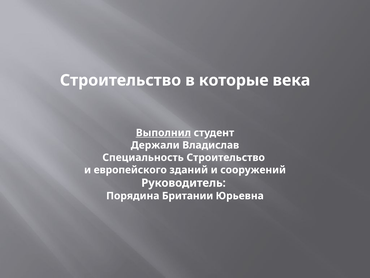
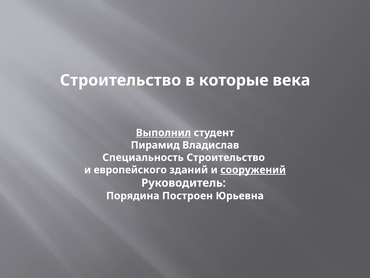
Держали: Держали -> Пирамид (155, 145)
сооружений underline: none -> present (253, 170)
Британии: Британии -> Построен (187, 196)
